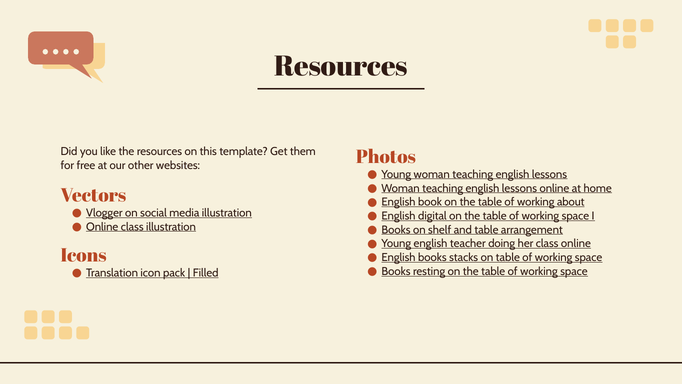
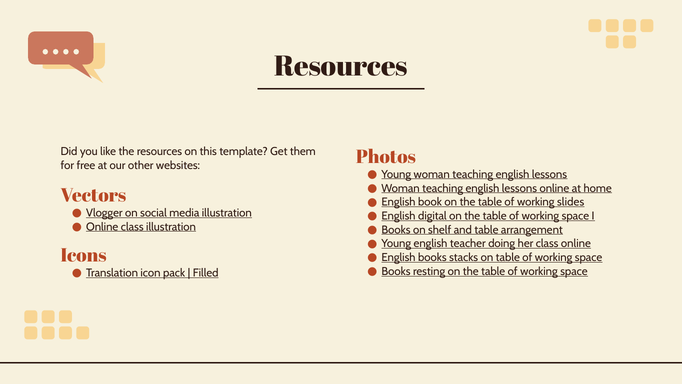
about: about -> slides (571, 202)
